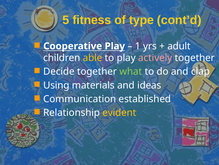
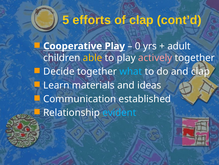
fitness: fitness -> efforts (92, 20)
of type: type -> clap (141, 20)
1: 1 -> 0 (138, 46)
what colour: light green -> light blue (131, 71)
Using: Using -> Learn (56, 85)
evident colour: yellow -> light blue (119, 112)
